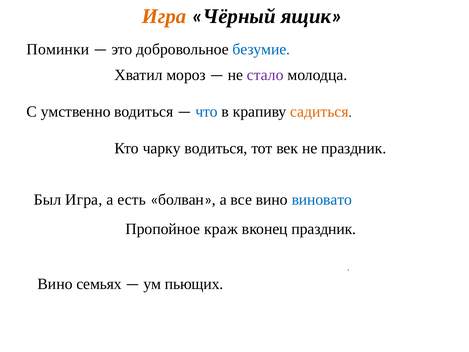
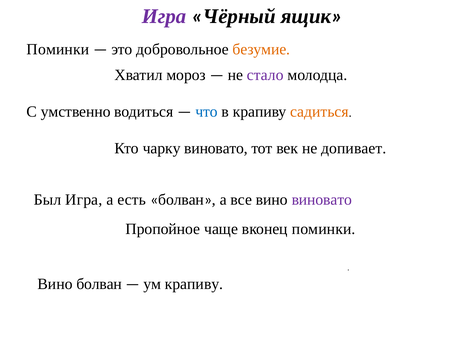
Игра colour: orange -> purple (164, 16)
безумие colour: blue -> orange (261, 49)
чарку водиться: водиться -> виновато (216, 148)
не праздник: праздник -> допивает (354, 148)
виновато colour: blue -> purple (322, 200)
краж: краж -> чаще (221, 229)
вконец праздник: праздник -> поминки (324, 229)
Вино семьях: семьях -> болван (99, 284)
ум пьющих: пьющих -> крапиву (194, 284)
